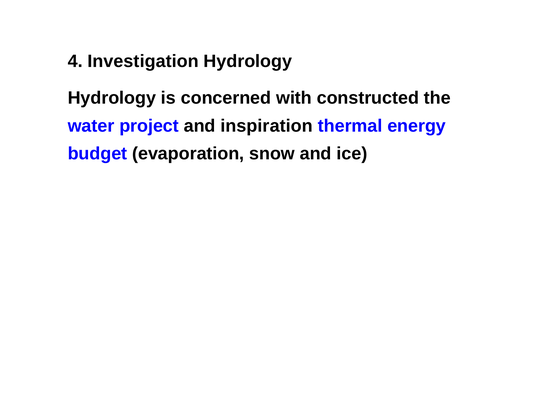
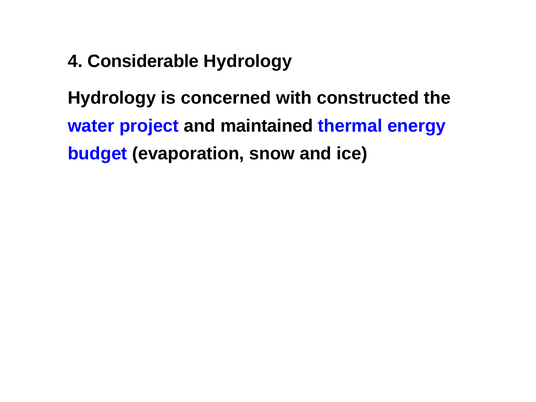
Investigation: Investigation -> Considerable (143, 61)
inspiration: inspiration -> maintained (267, 126)
